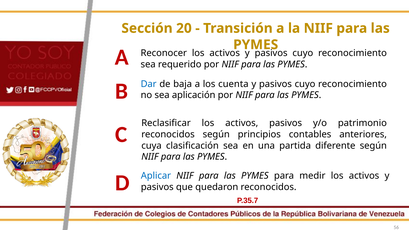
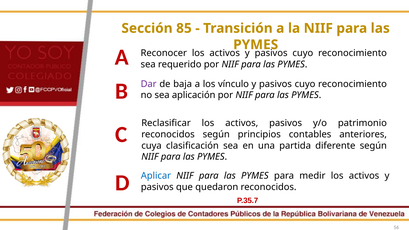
20: 20 -> 85 (184, 28)
Dar colour: blue -> purple (149, 84)
cuenta: cuenta -> vínculo (233, 84)
